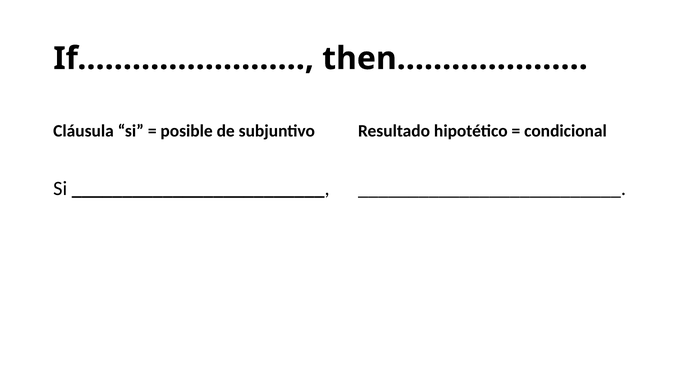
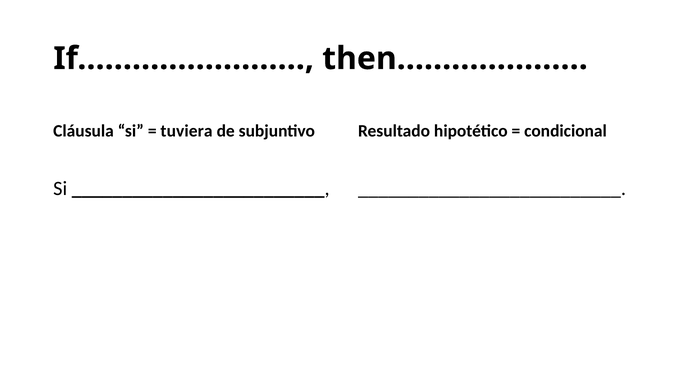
posible: posible -> tuviera (187, 131)
